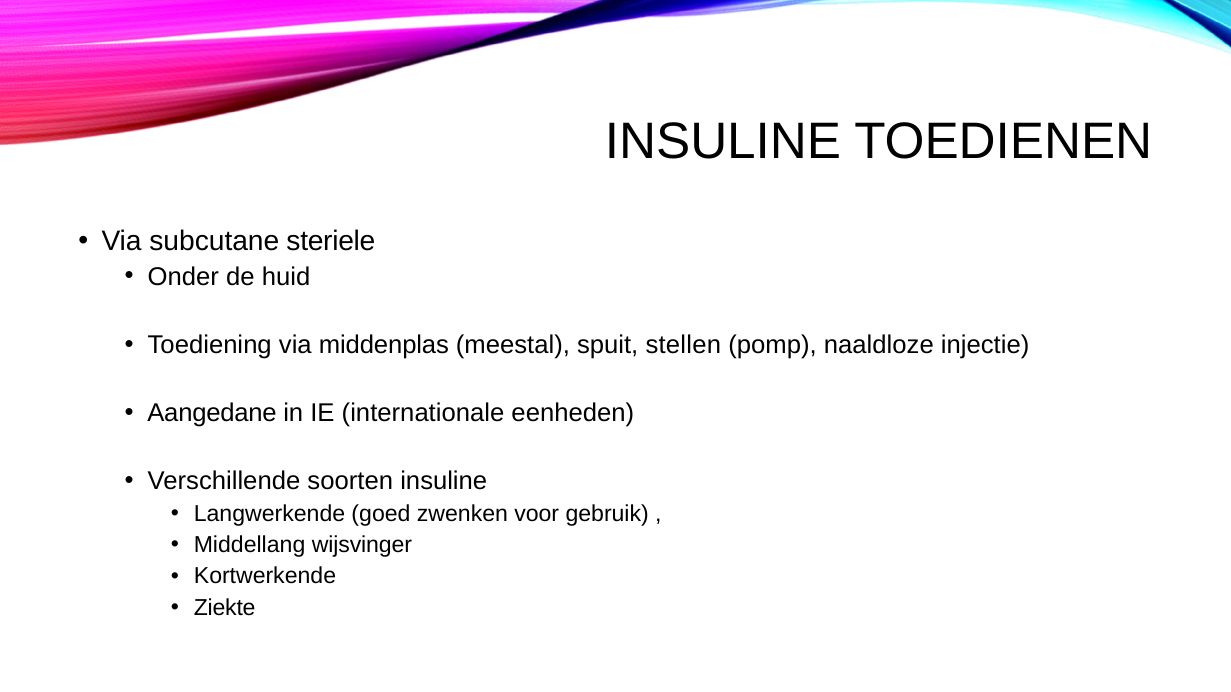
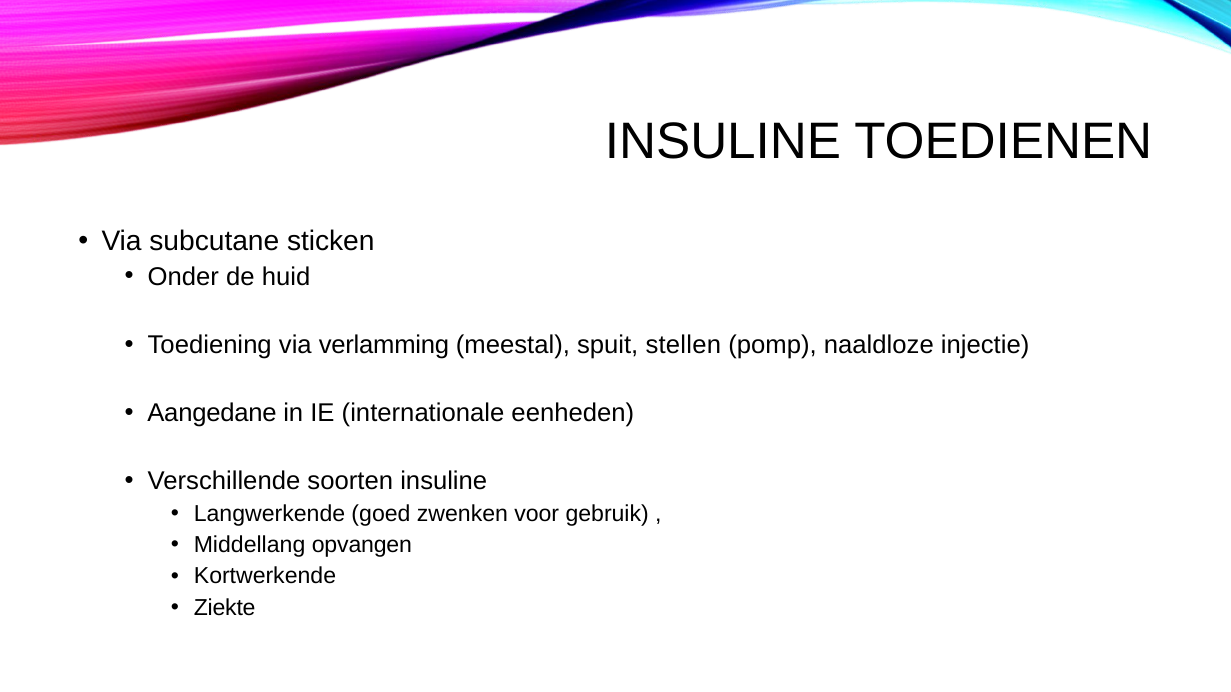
steriele: steriele -> sticken (331, 241)
middenplas: middenplas -> verlamming (384, 345)
wijsvinger: wijsvinger -> opvangen (362, 545)
